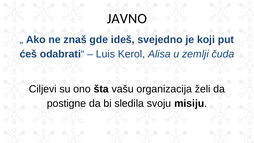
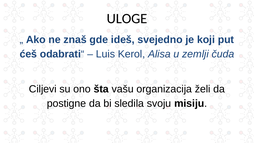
JAVNO: JAVNO -> ULOGE (127, 19)
